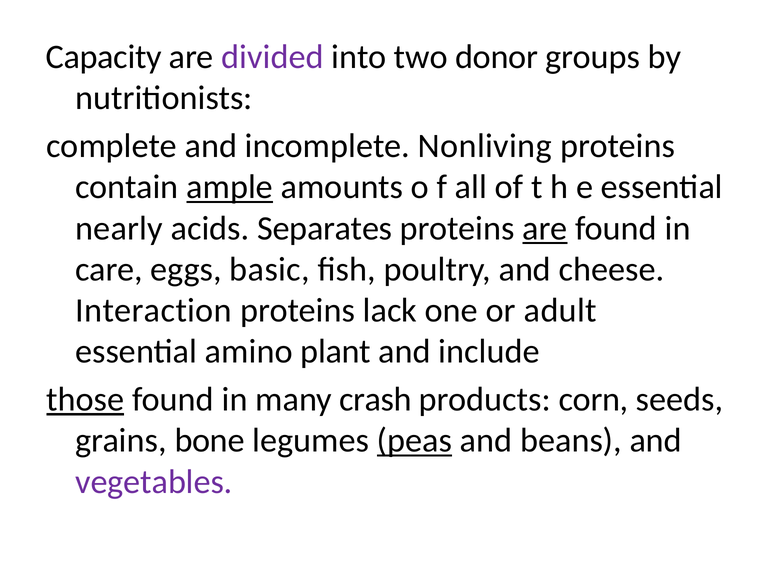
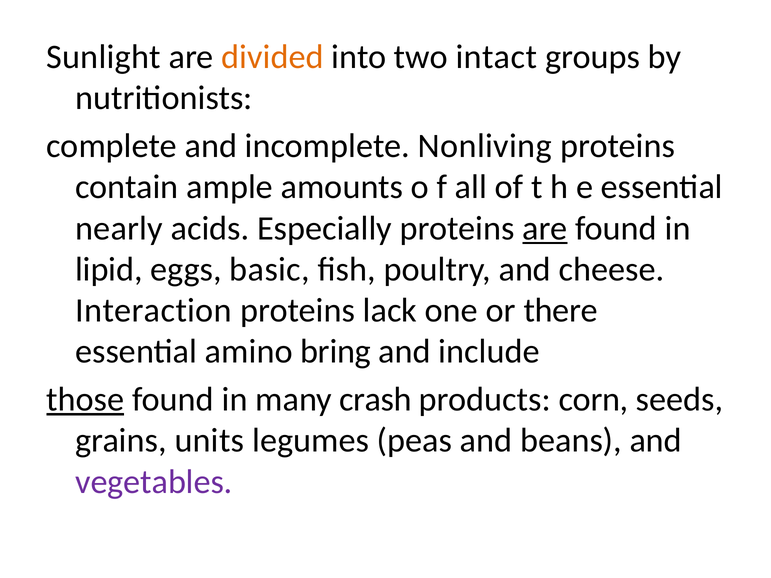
Capacity: Capacity -> Sunlight (103, 57)
divided colour: purple -> orange (272, 57)
donor: donor -> intact (496, 57)
ample underline: present -> none (230, 187)
Separates: Separates -> Especially (325, 228)
care: care -> lipid (109, 269)
adult: adult -> there (561, 311)
plant: plant -> bring (336, 352)
bone: bone -> units (209, 441)
peas underline: present -> none (414, 441)
